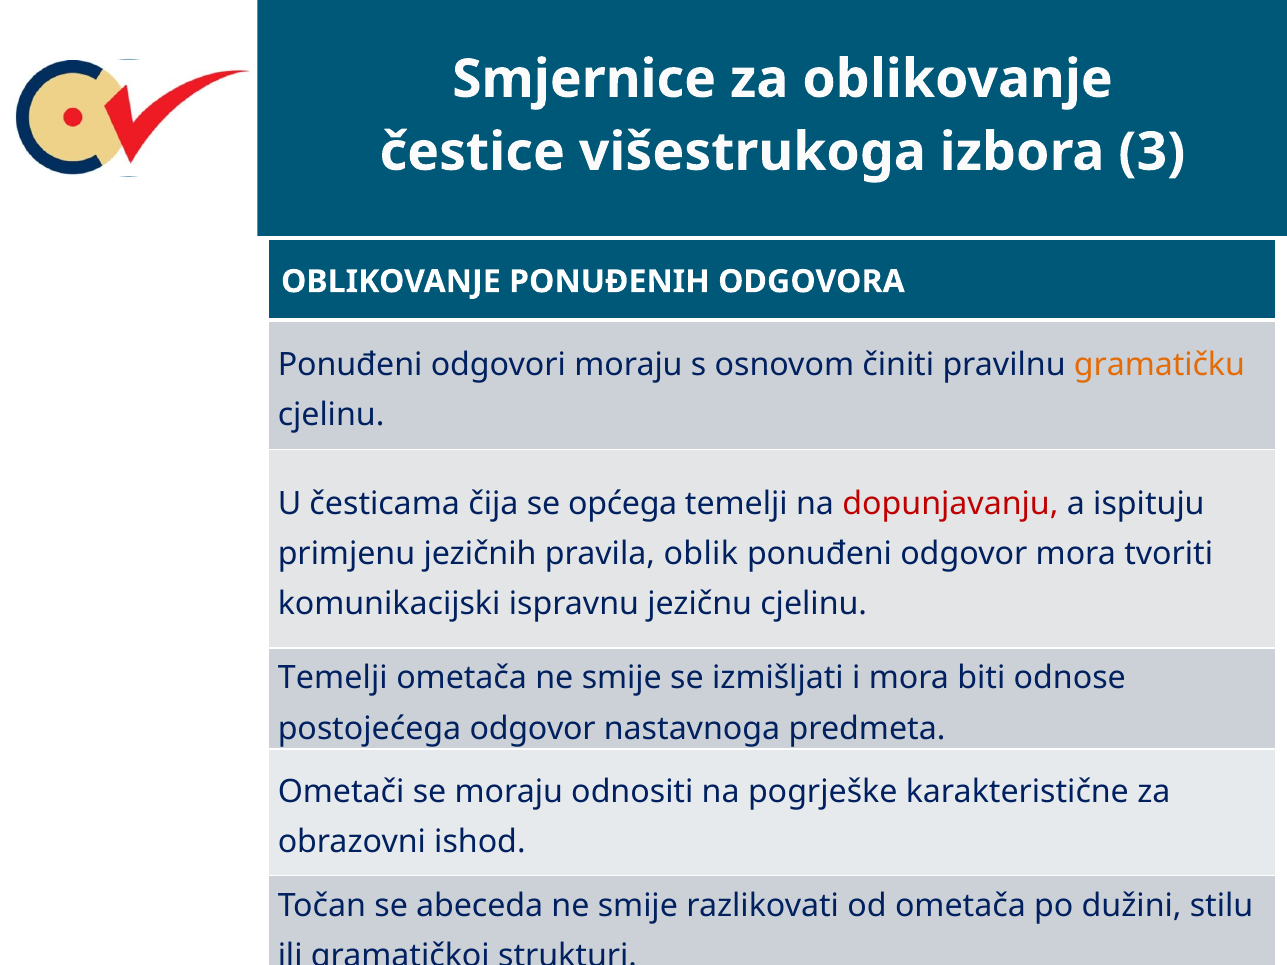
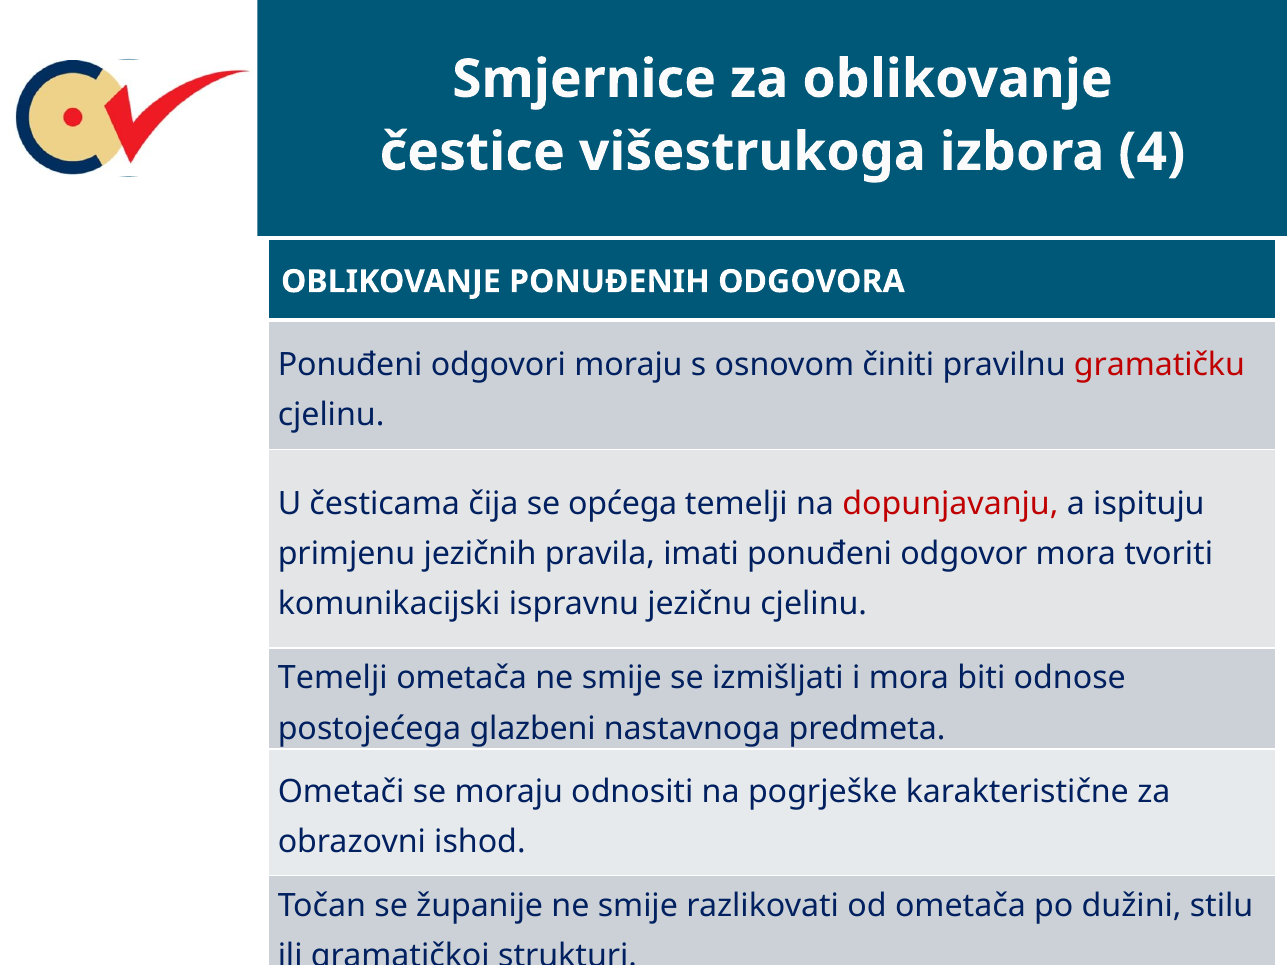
3: 3 -> 4 (1152, 152)
gramatičku colour: orange -> red (1159, 365)
oblik: oblik -> imati (701, 554)
postojećega odgovor: odgovor -> glazbeni (533, 729)
abeceda: abeceda -> županije (480, 906)
